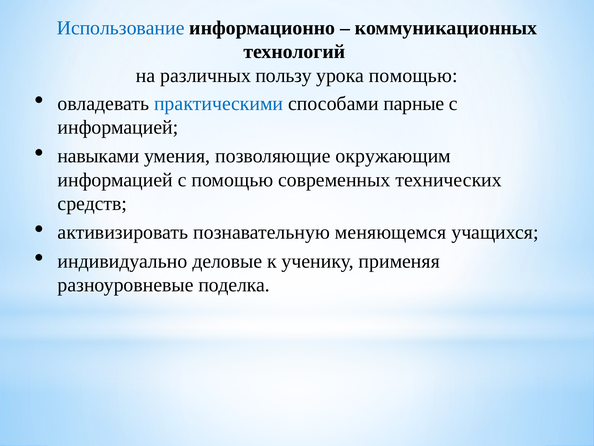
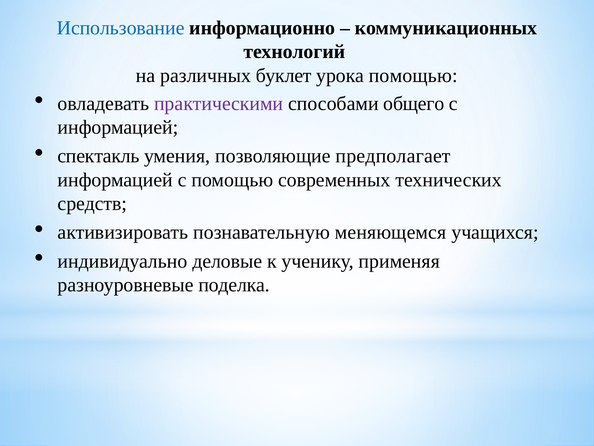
пользу: пользу -> буклет (284, 75)
практическими colour: blue -> purple (219, 103)
парные: парные -> общего (414, 103)
навыками: навыками -> спектакль (98, 156)
окружающим: окружающим -> предполагает (393, 156)
